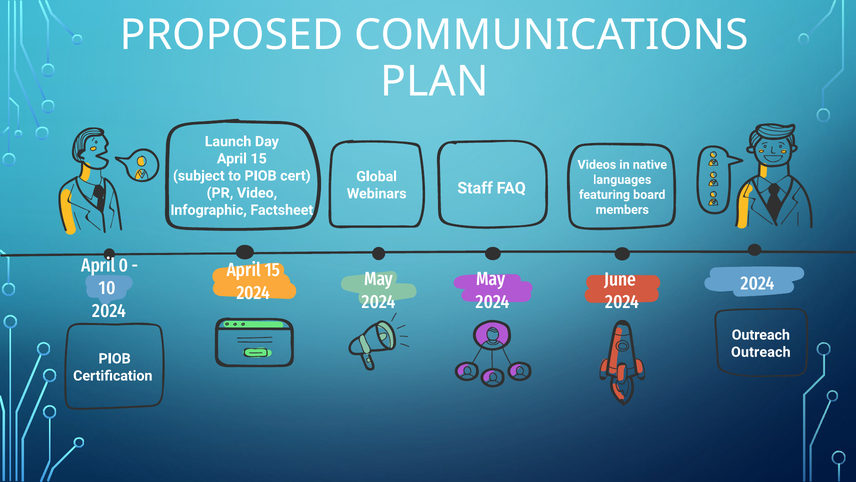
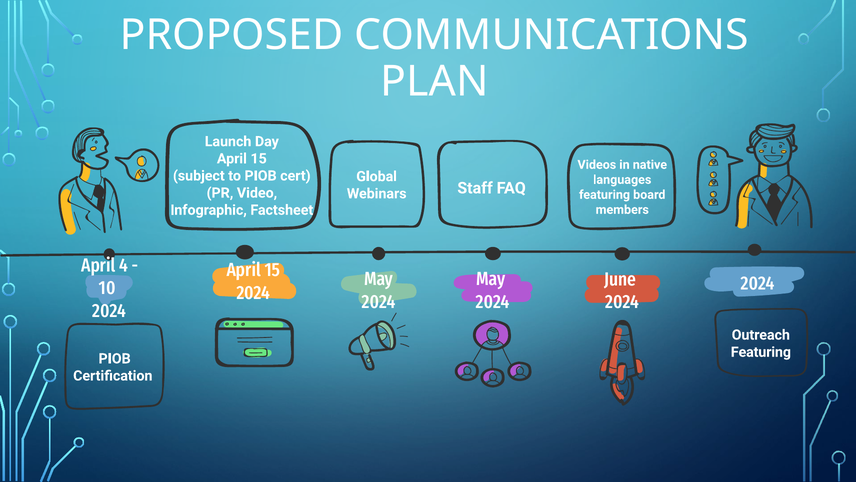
0: 0 -> 4 (124, 265)
Outreach: Outreach -> Featuring (761, 352)
